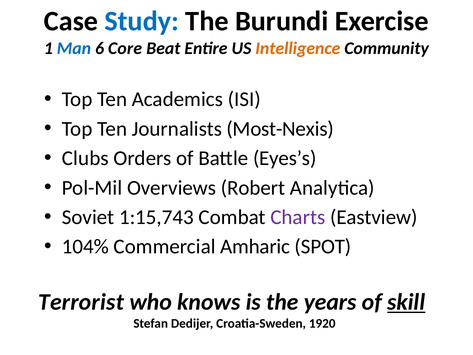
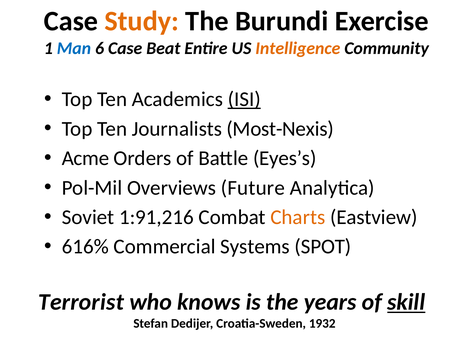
Study colour: blue -> orange (142, 21)
6 Core: Core -> Case (125, 48)
ISI underline: none -> present (244, 99)
Clubs: Clubs -> Acme (86, 158)
Robert: Robert -> Future (253, 188)
1:15,743: 1:15,743 -> 1:91,216 (156, 217)
Charts colour: purple -> orange (298, 217)
104%: 104% -> 616% (85, 247)
Amharic: Amharic -> Systems (255, 247)
1920: 1920 -> 1932 (322, 323)
